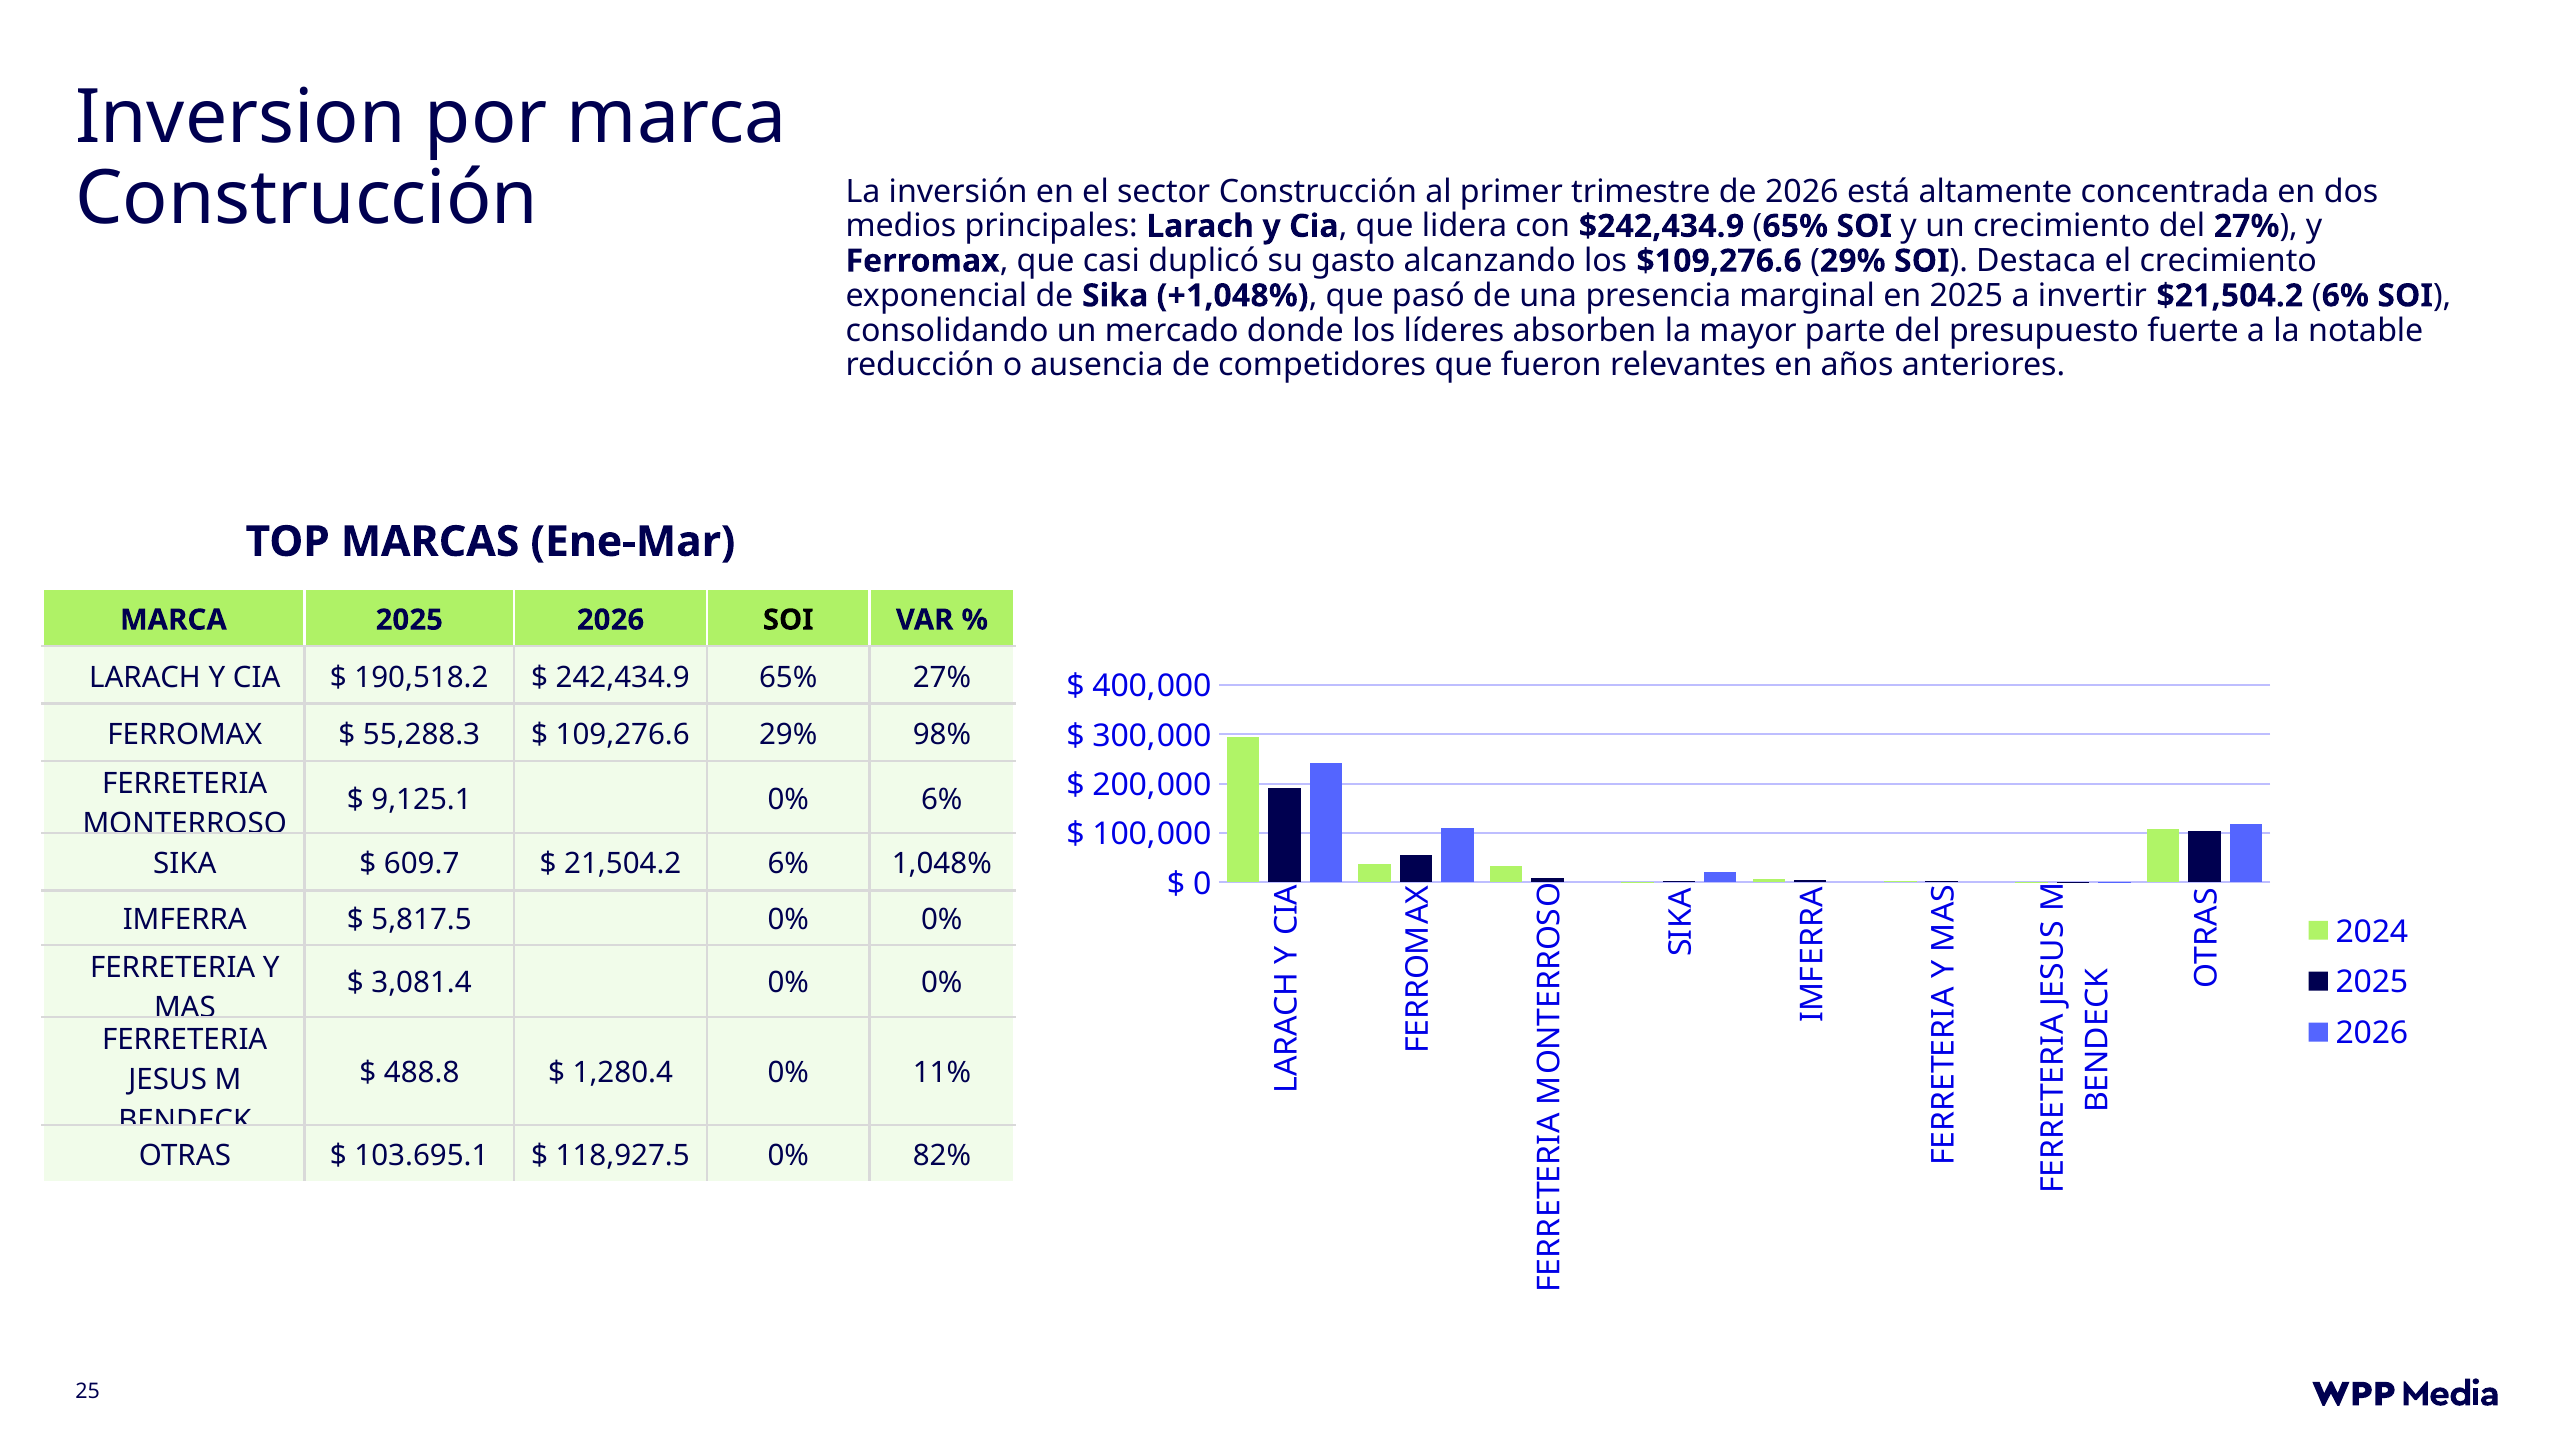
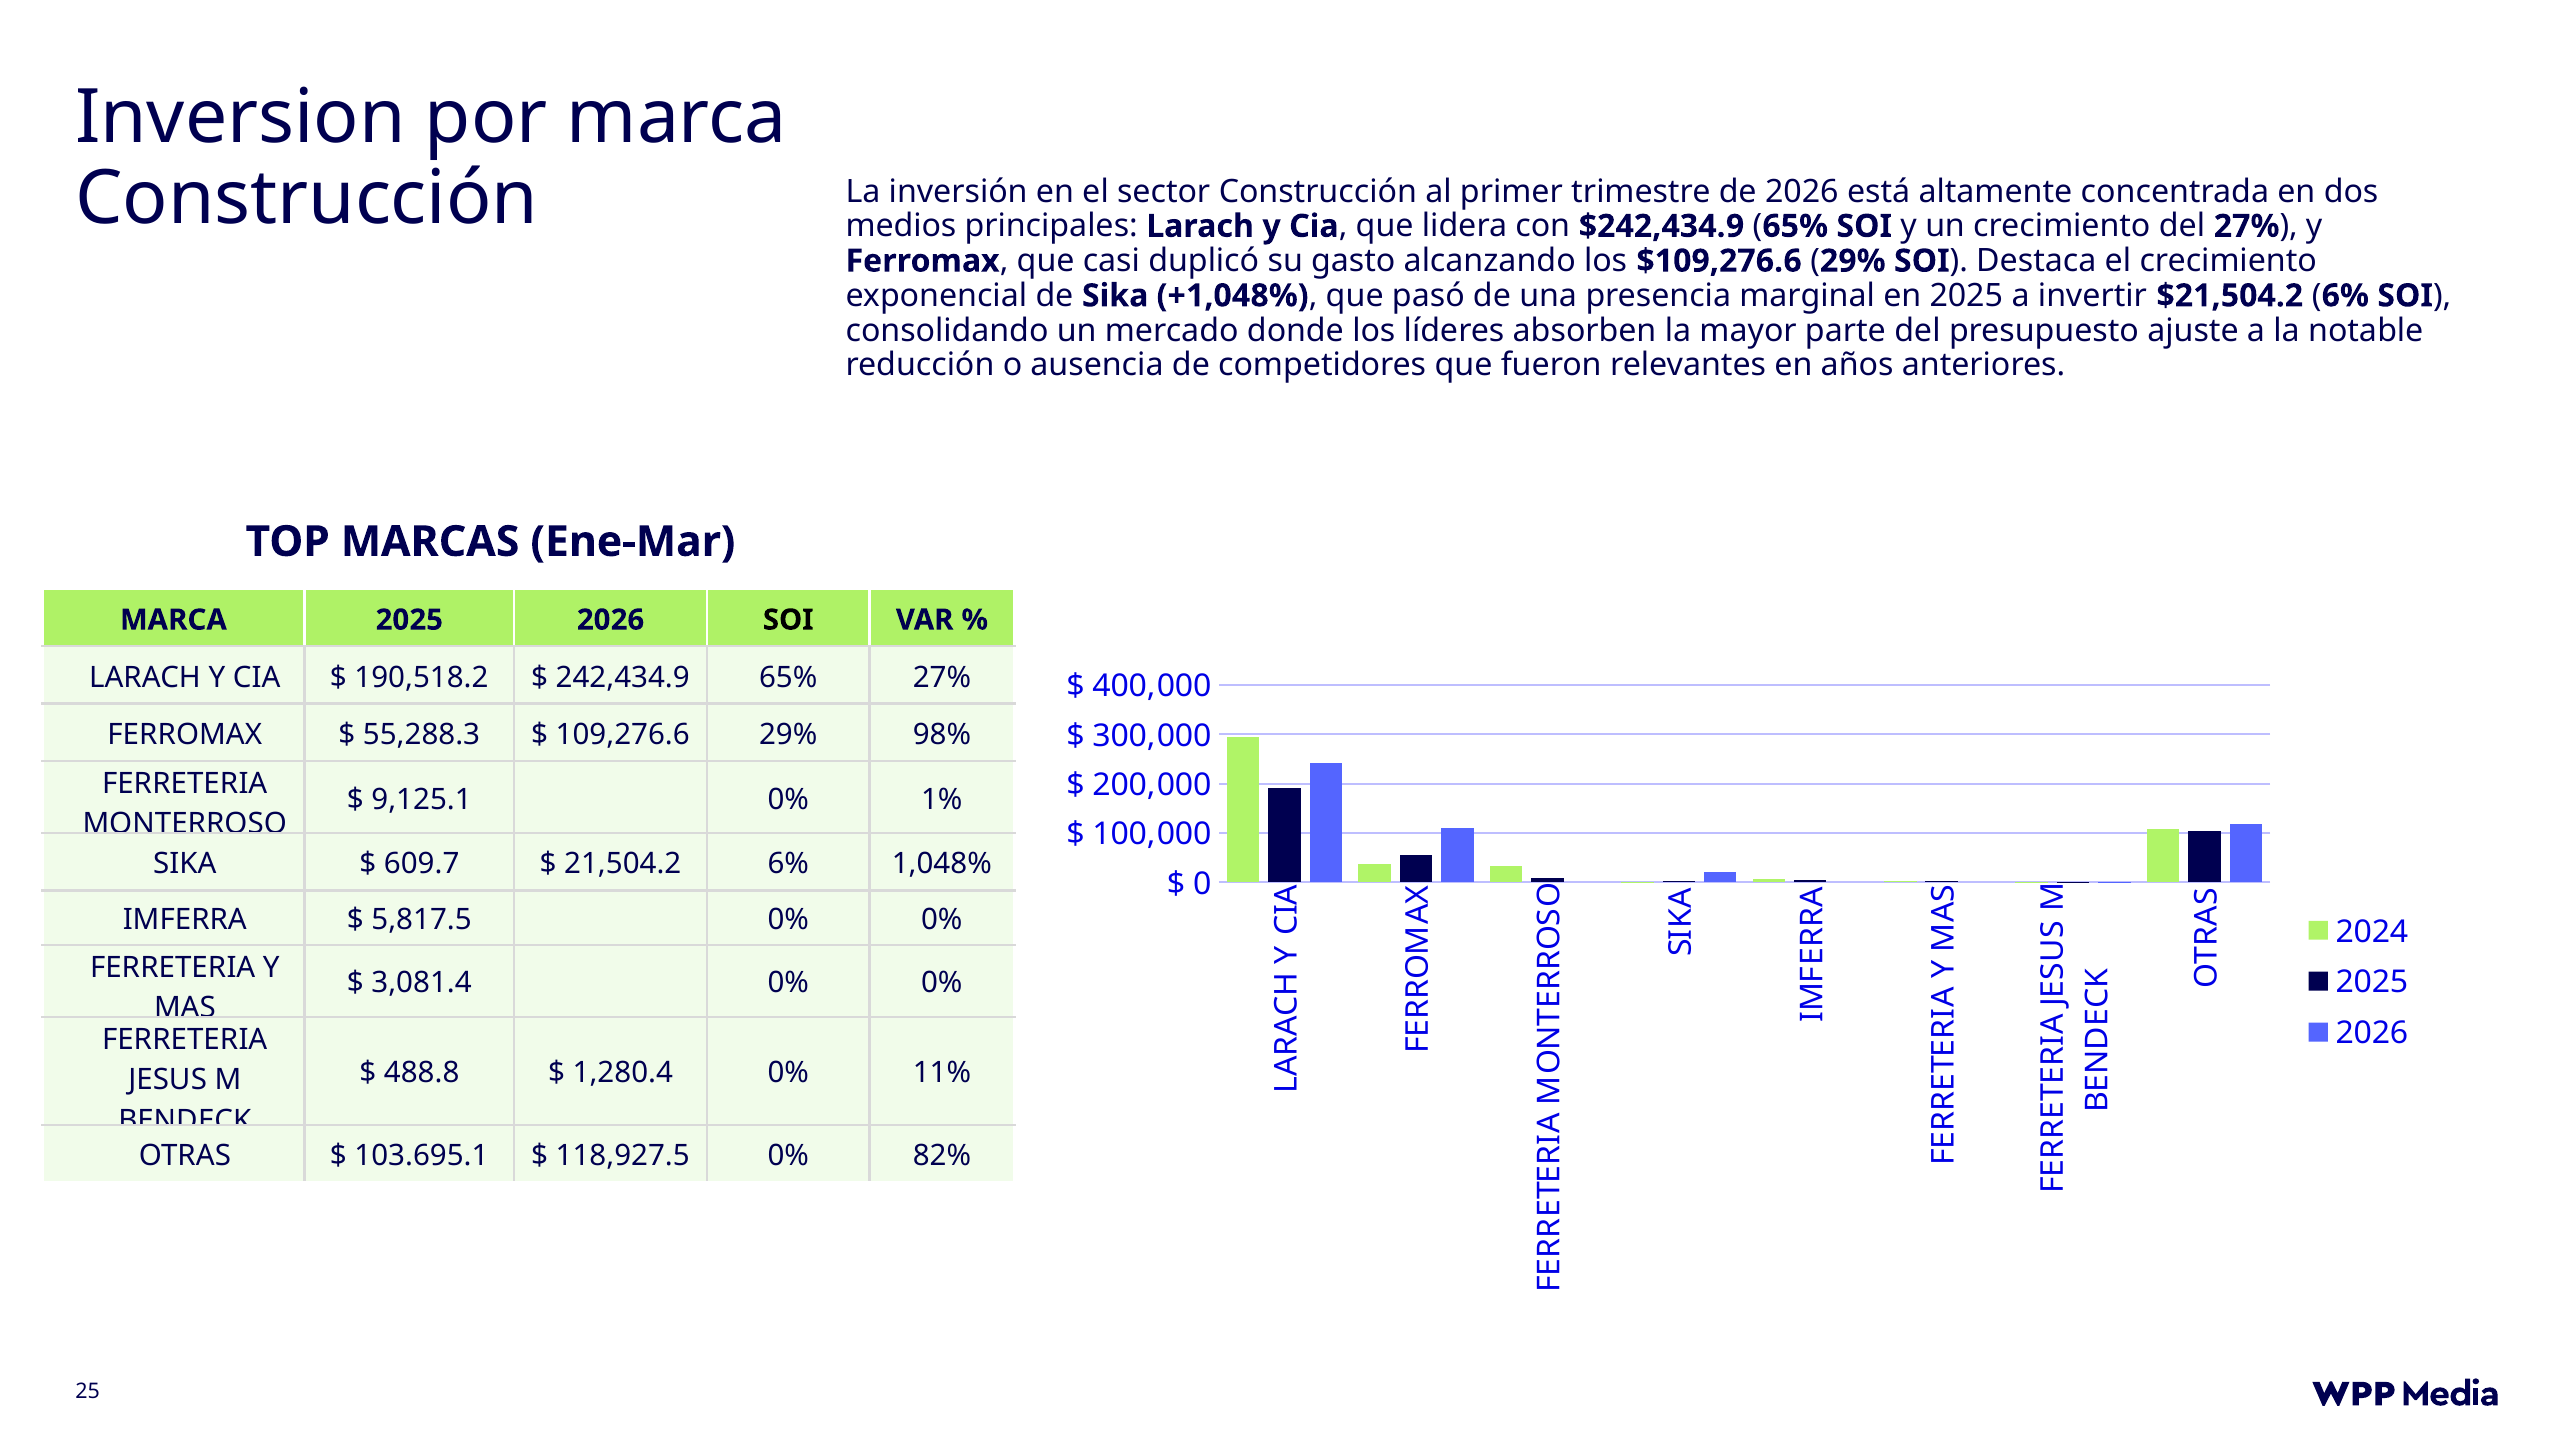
fuerte: fuerte -> ajuste (2193, 331)
0% 6%: 6% -> 1% (942, 799)
